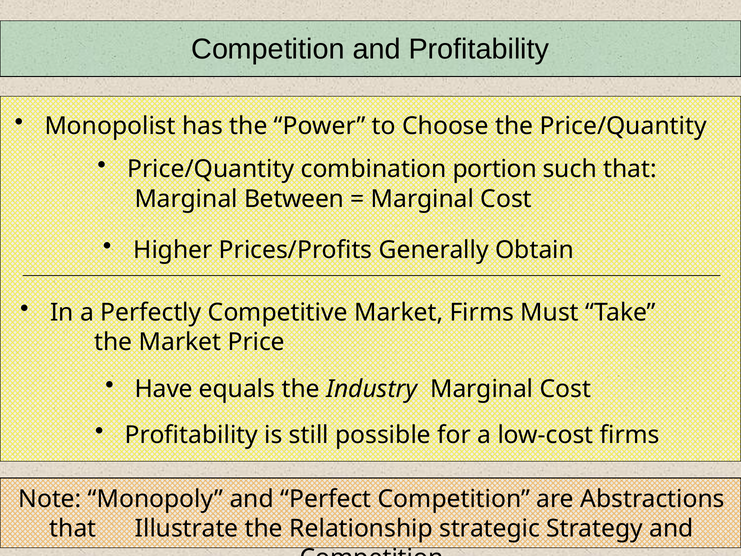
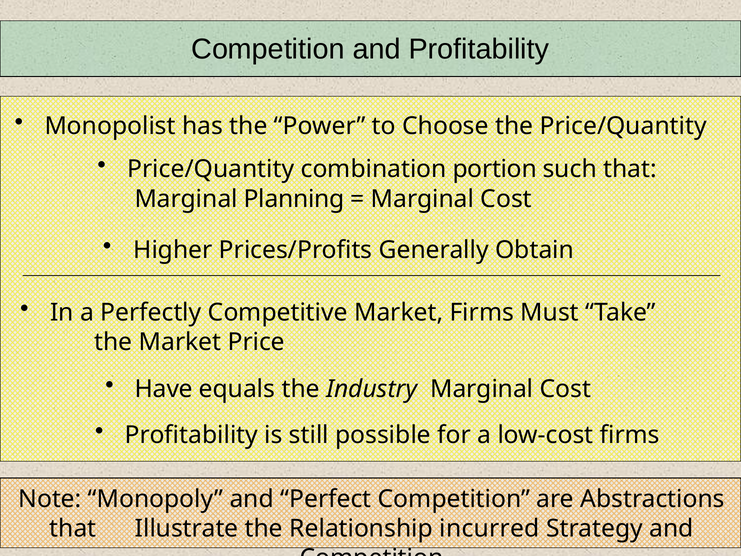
Between: Between -> Planning (294, 199)
strategic: strategic -> incurred (489, 528)
